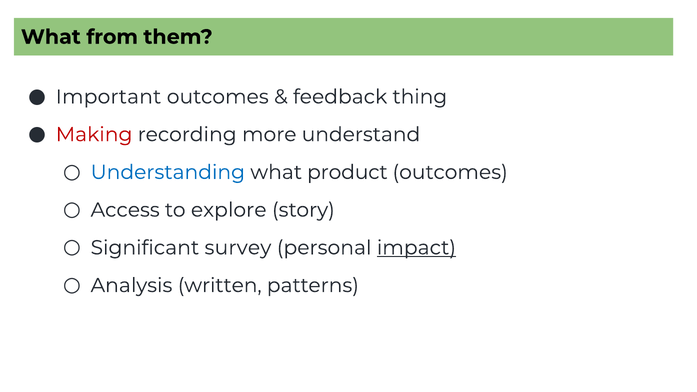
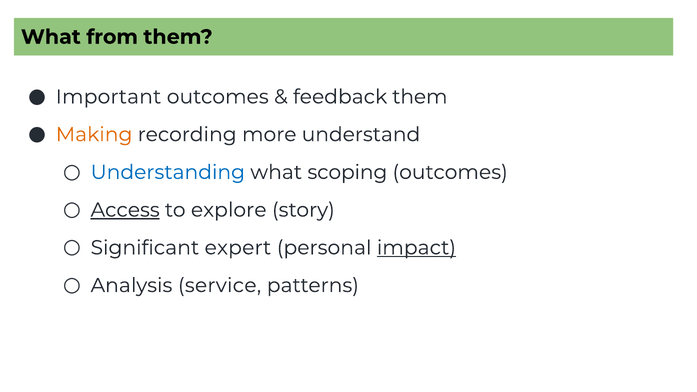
feedback thing: thing -> them (420, 97)
Making colour: red -> orange (94, 135)
product: product -> scoping (347, 172)
Access underline: none -> present (125, 210)
survey: survey -> expert (238, 248)
written: written -> service (220, 285)
